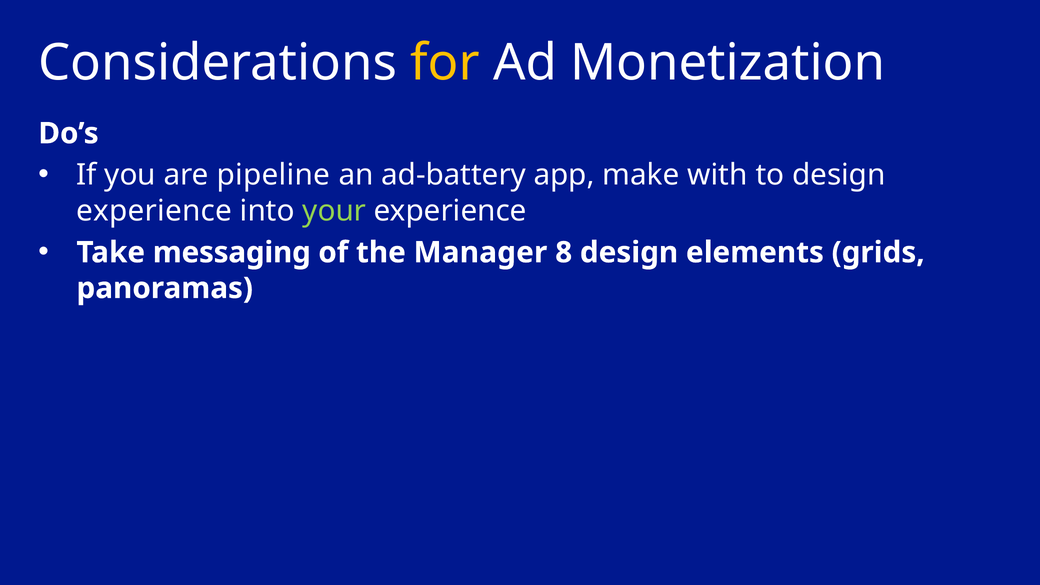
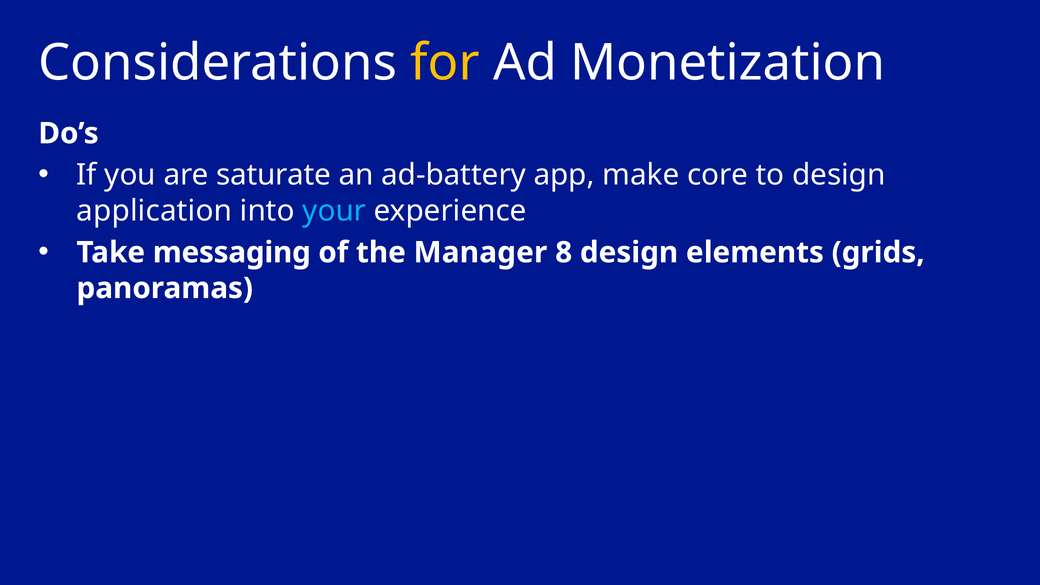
pipeline: pipeline -> saturate (274, 175)
with: with -> core (718, 175)
experience: experience -> application (154, 211)
your colour: light green -> light blue (334, 211)
